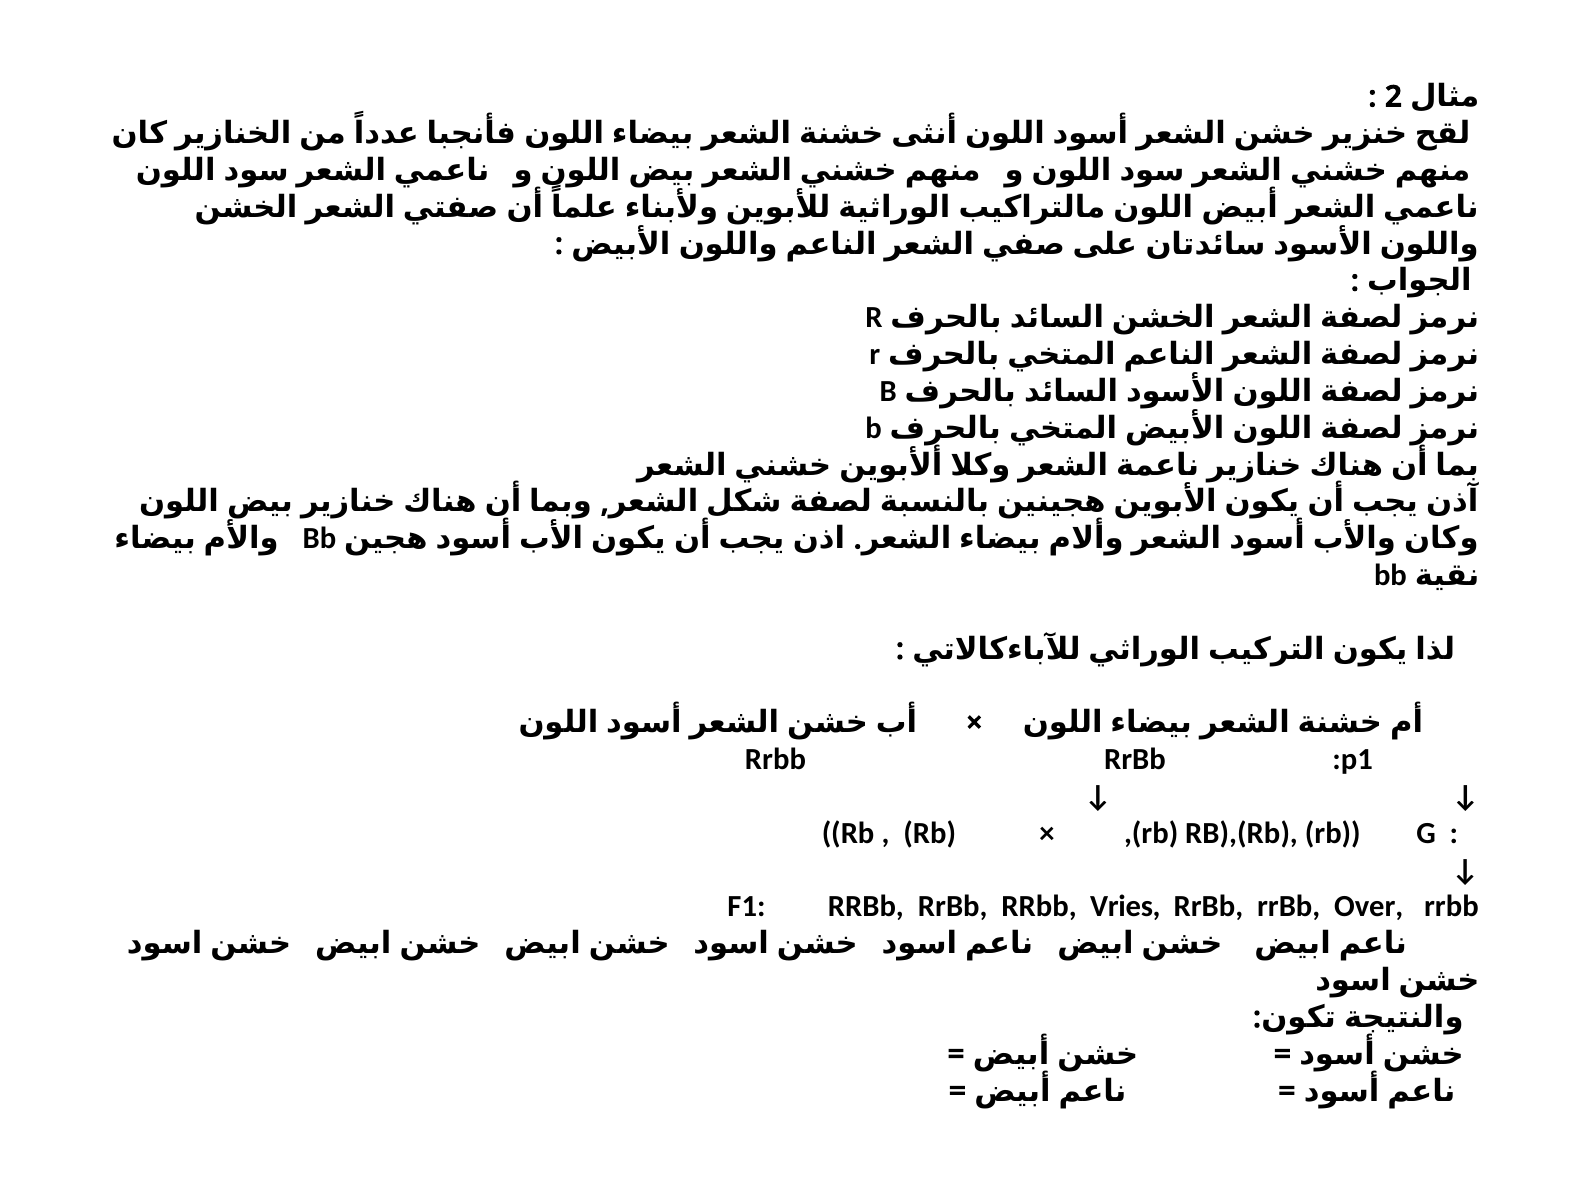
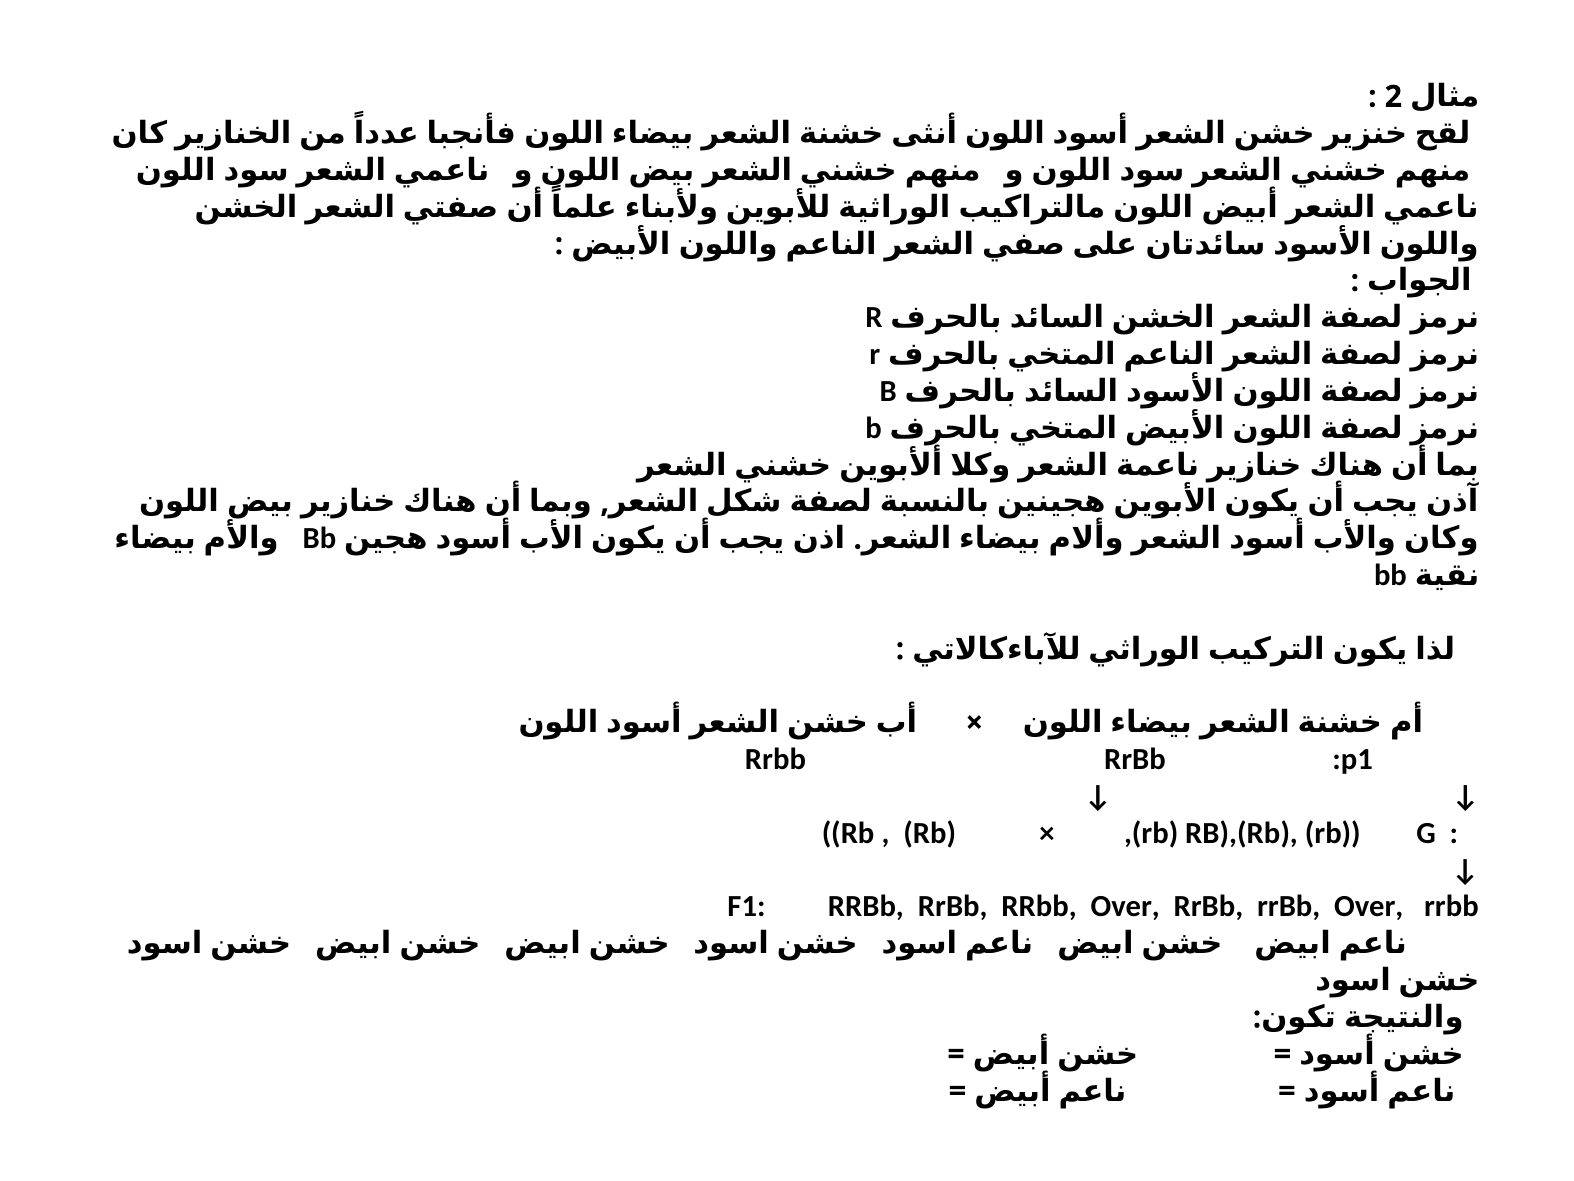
RRBb RrBb RRbb Vries: Vries -> Over (1125, 906)
